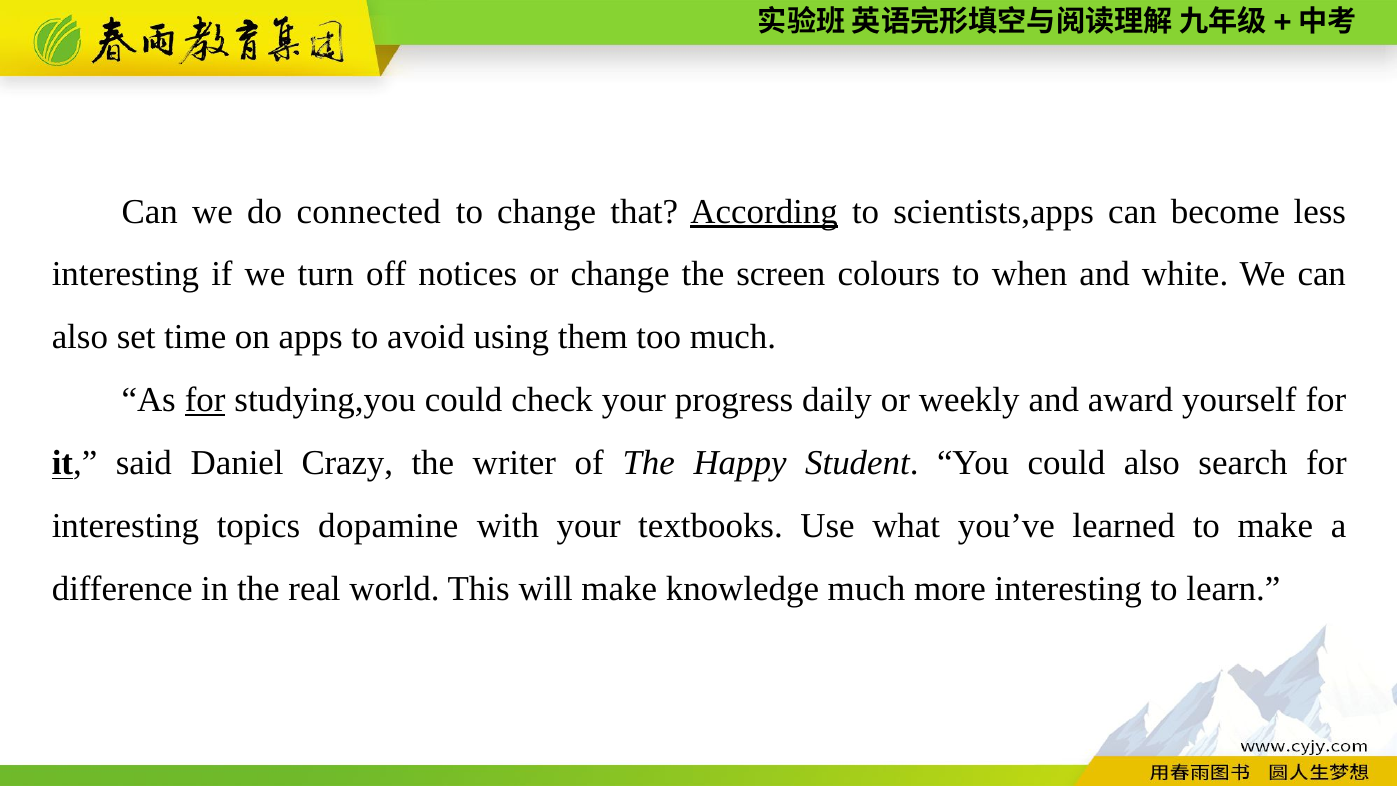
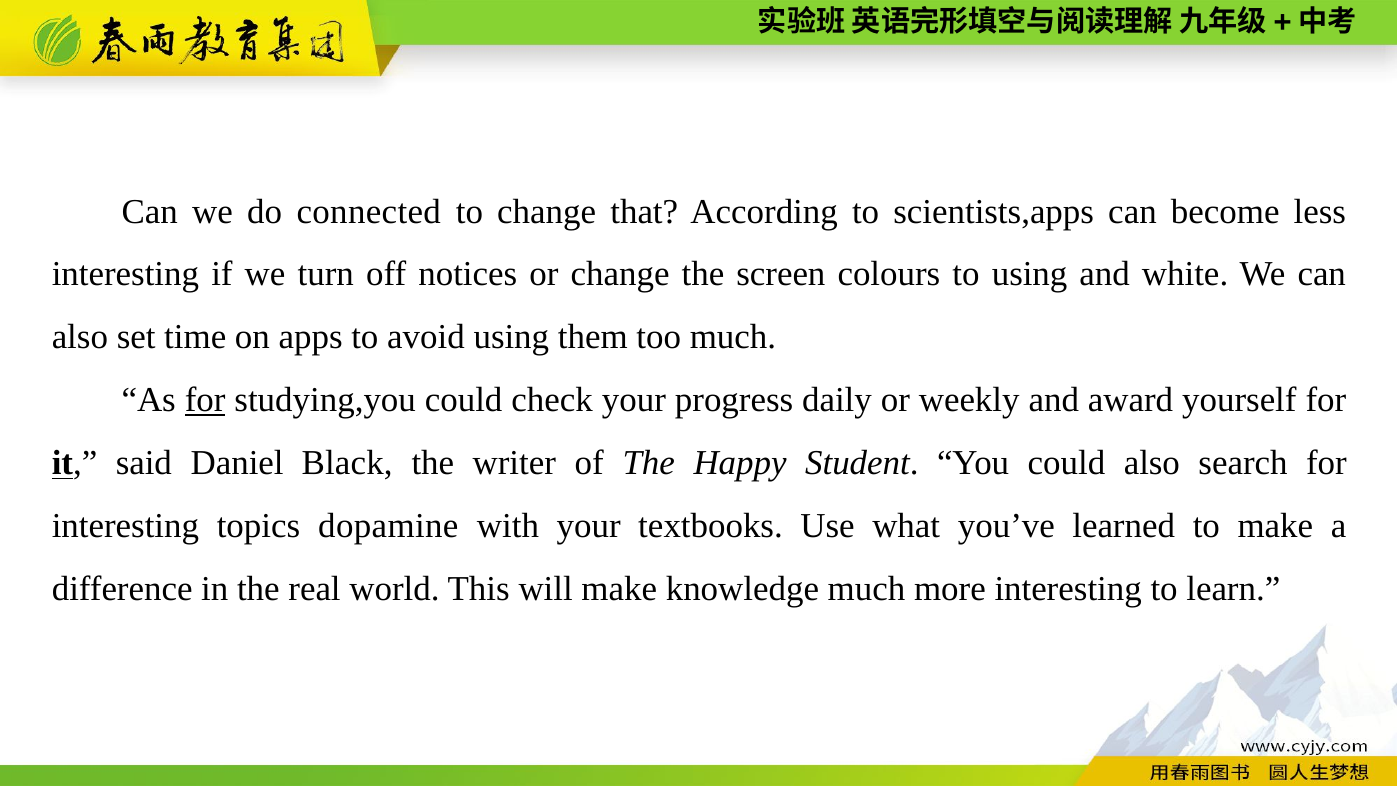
According underline: present -> none (764, 212)
to when: when -> using (1030, 274)
Crazy: Crazy -> Black (347, 463)
